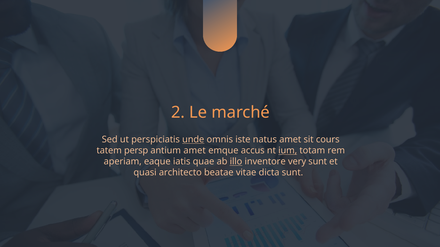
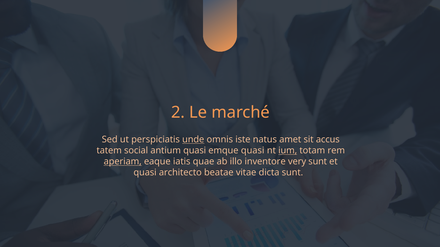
cours: cours -> accus (328, 140)
persp: persp -> social (136, 151)
antium amet: amet -> quasi (195, 151)
emque accus: accus -> quasi (253, 151)
aperiam underline: none -> present (123, 162)
illo underline: present -> none (236, 162)
